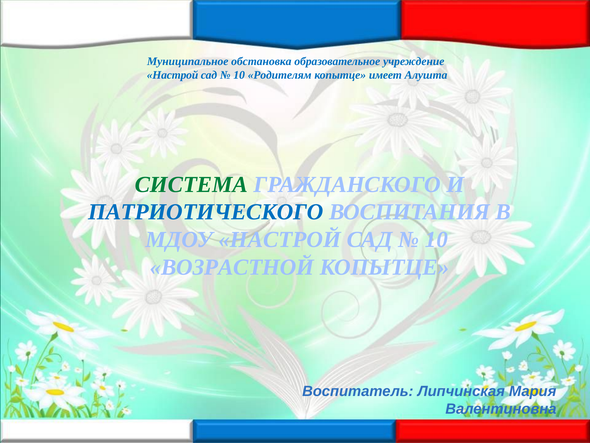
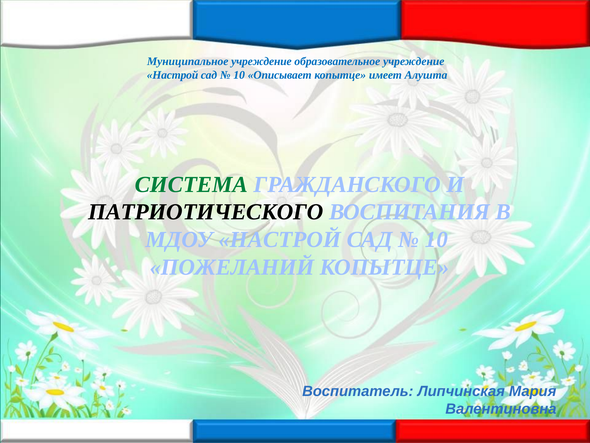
Муниципальное обстановка: обстановка -> учреждение (261, 61)
Родителям: Родителям -> Описывает (280, 75)
ПАТРИОТИЧЕСКОГО colour: blue -> black (206, 212)
ВОЗРАСТНОЙ: ВОЗРАСТНОЙ -> ПОЖЕЛАНИЙ (232, 267)
